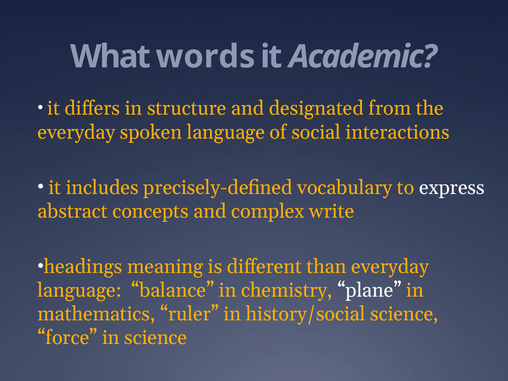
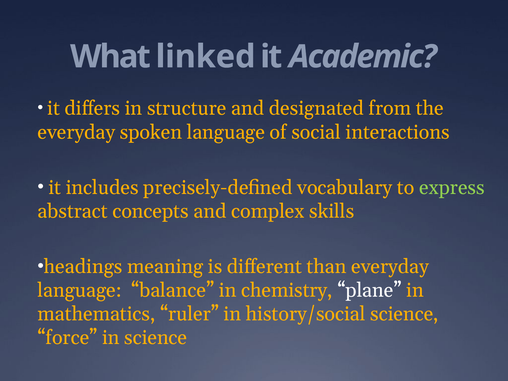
words: words -> linked (206, 57)
express colour: white -> light green (452, 188)
write: write -> skills (332, 211)
